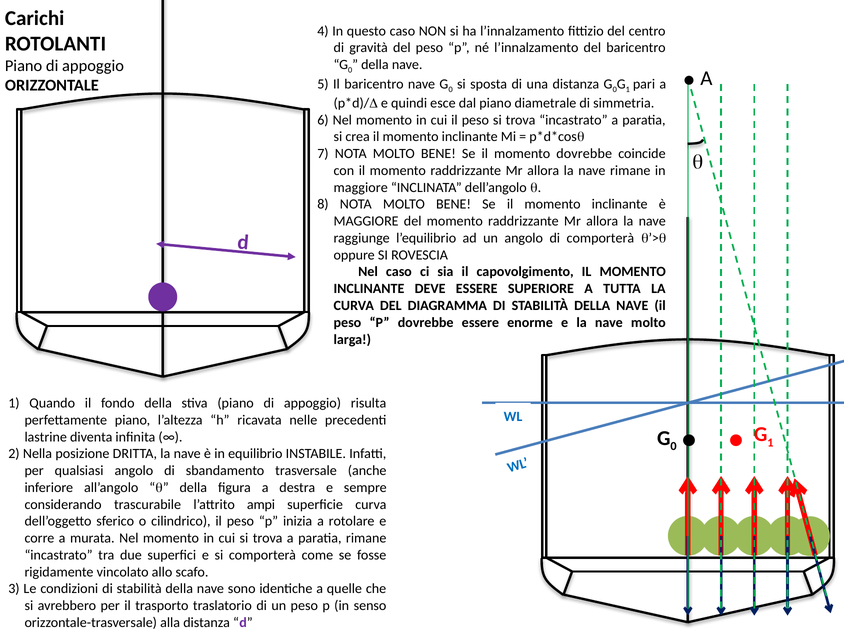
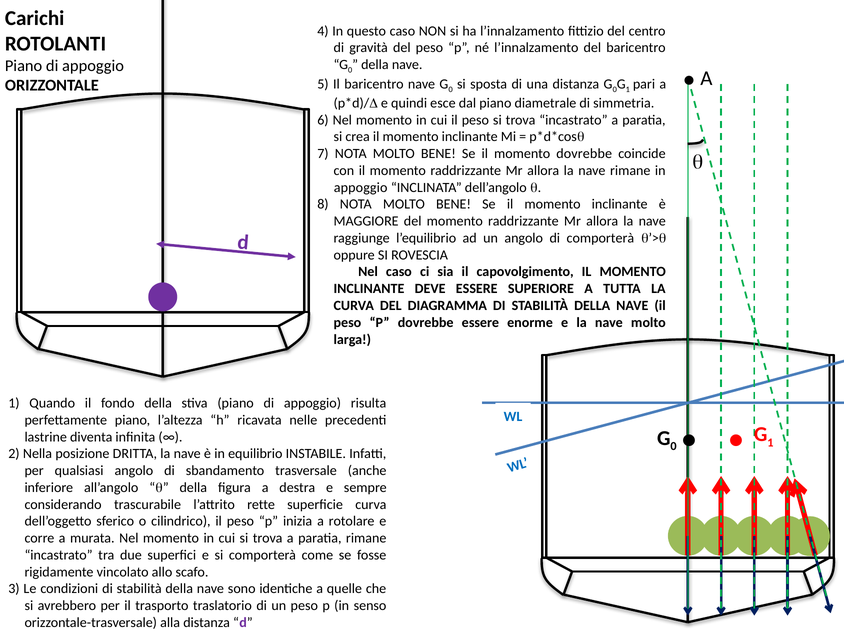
maggiore: maggiore -> appoggio (361, 187)
ampi: ampi -> rette (261, 504)
